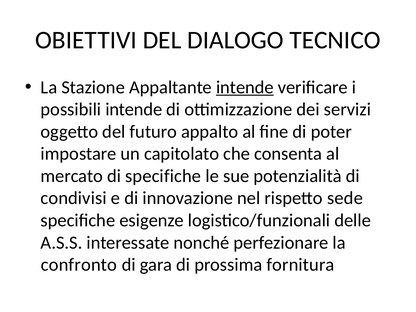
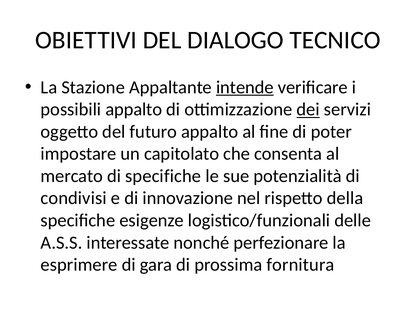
possibili intende: intende -> appalto (134, 109)
dei underline: none -> present (308, 109)
sede: sede -> della (345, 198)
confronto: confronto -> esprimere (79, 265)
